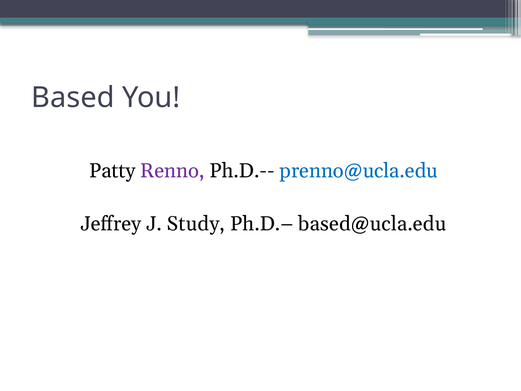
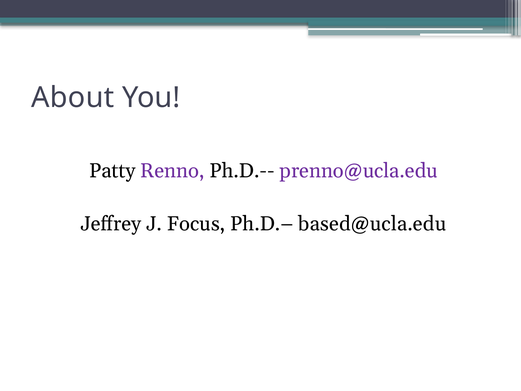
Based: Based -> About (73, 98)
prenno@ucla.edu colour: blue -> purple (359, 171)
Study: Study -> Focus (196, 224)
